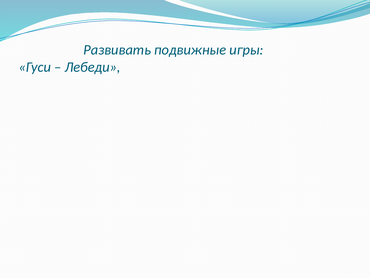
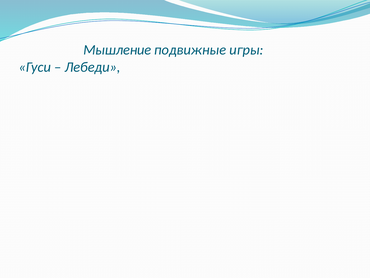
Развивать: Развивать -> Мышление (117, 50)
